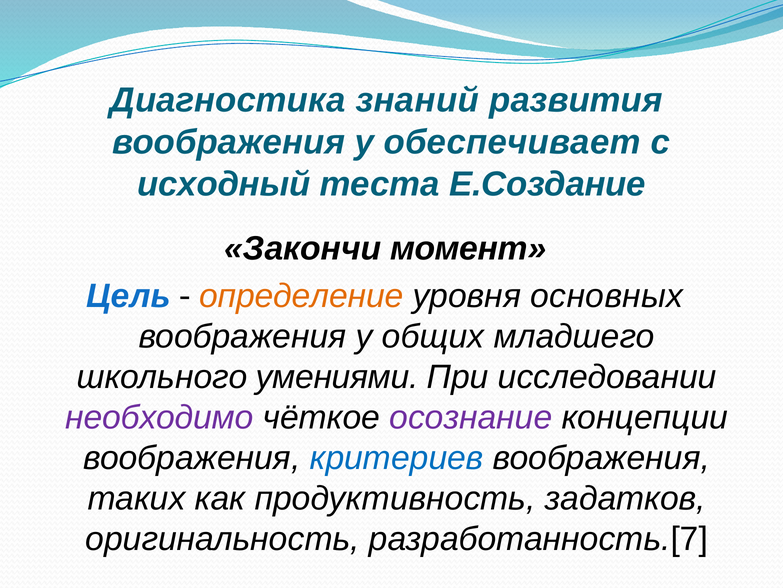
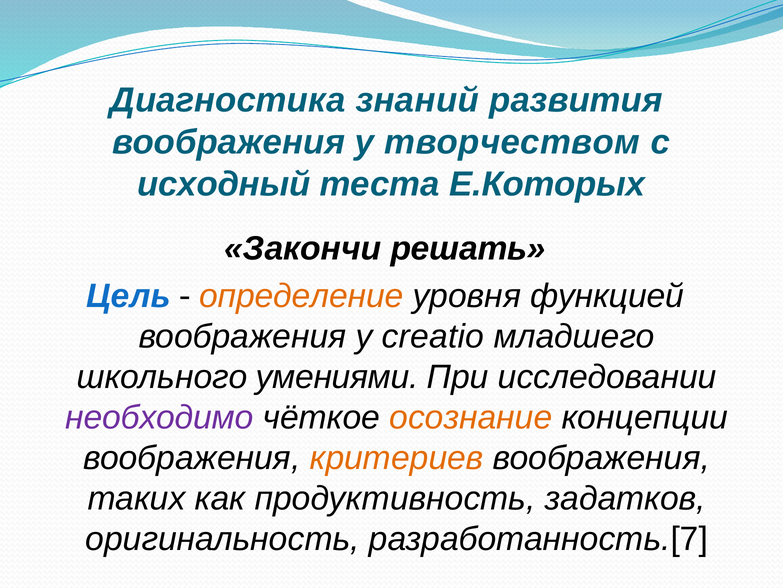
обеспечивает: обеспечивает -> творчеством (512, 142)
Е.Создание: Е.Создание -> Е.Которых (547, 184)
момент: момент -> решать (468, 248)
основных: основных -> функцией (607, 296)
общих: общих -> creatio (433, 336)
осознание colour: purple -> orange (471, 417)
критериев colour: blue -> orange (397, 458)
